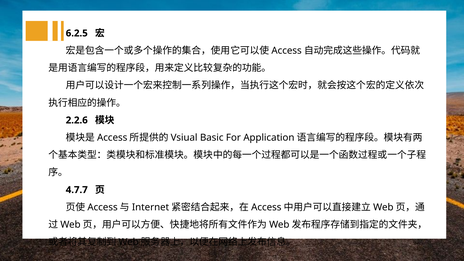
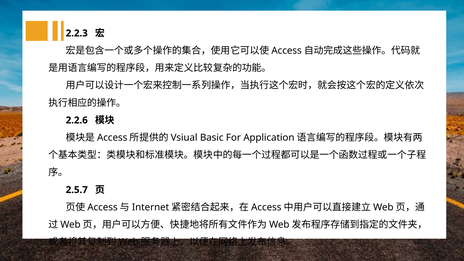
6.2.5: 6.2.5 -> 2.2.3 (77, 33)
4.7.7: 4.7.7 -> 2.5.7 (77, 190)
